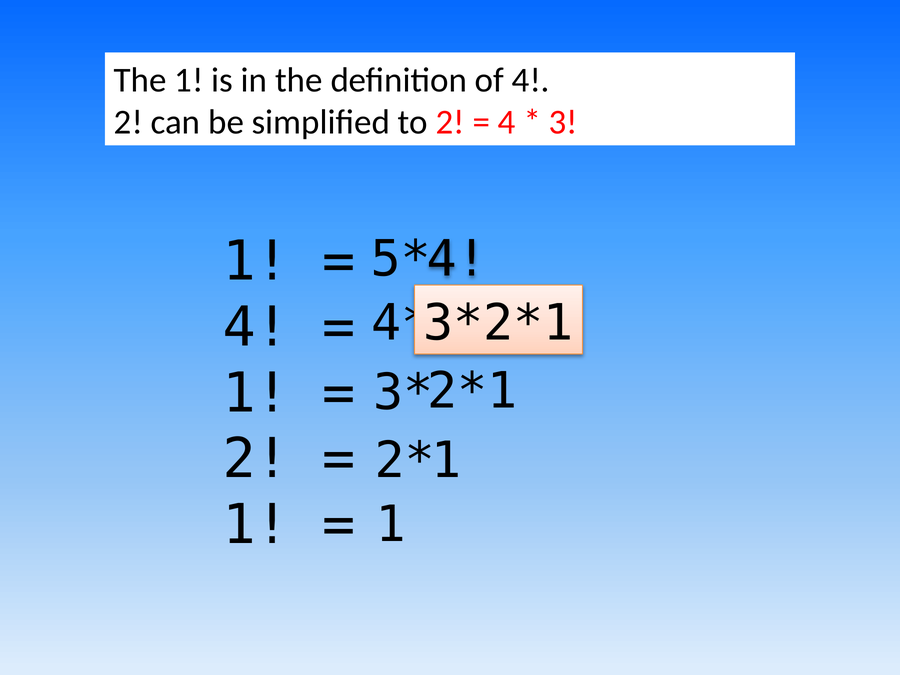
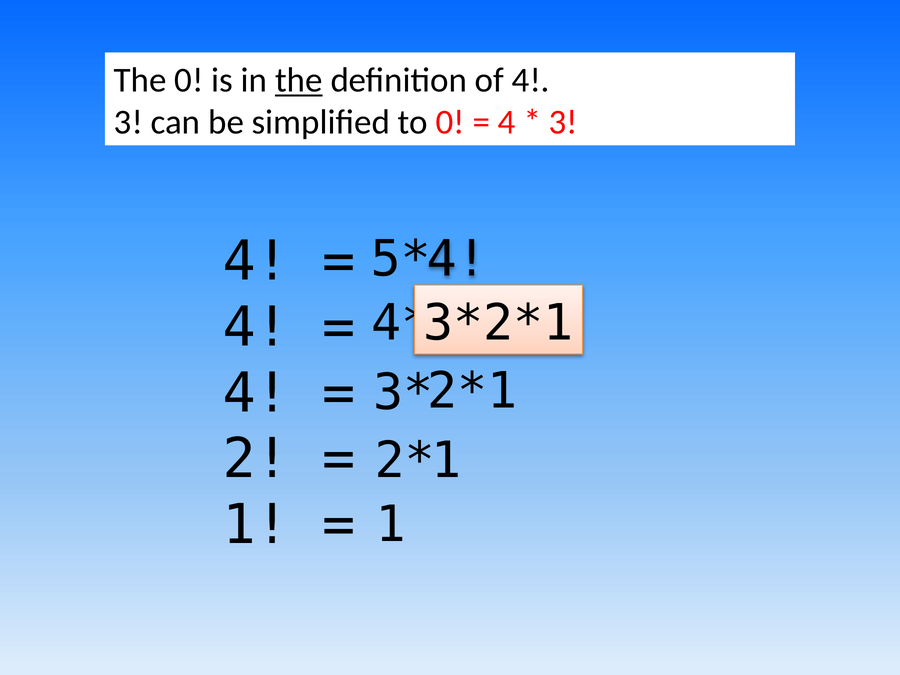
The 1: 1 -> 0 (189, 80)
the underline: none -> present (299, 80)
2: 2 -> 3 (128, 122)
to 2: 2 -> 0 (450, 122)
1: 1 -> 4 (256, 261)
1: 1 -> 4 (256, 393)
